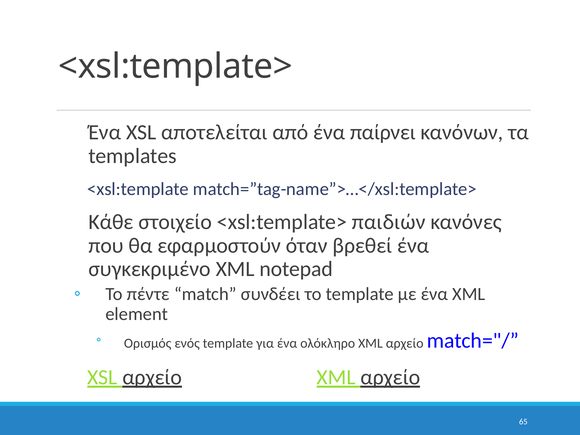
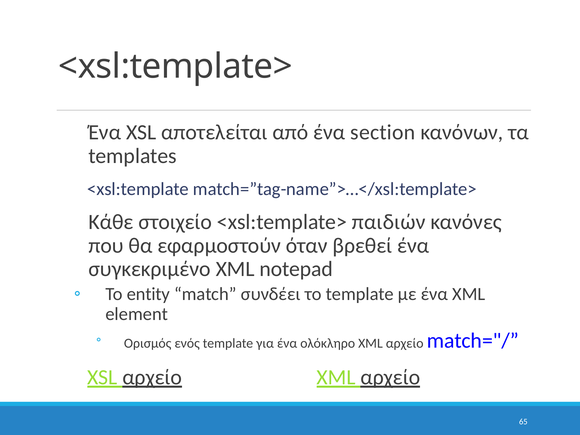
παίρνει: παίρνει -> section (383, 132)
πέντε: πέντε -> entity (148, 294)
